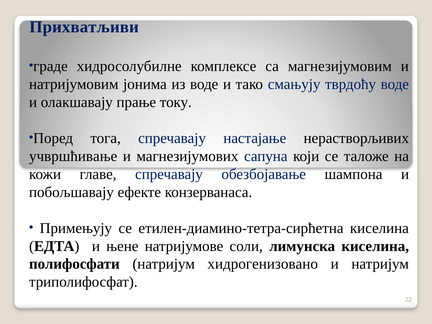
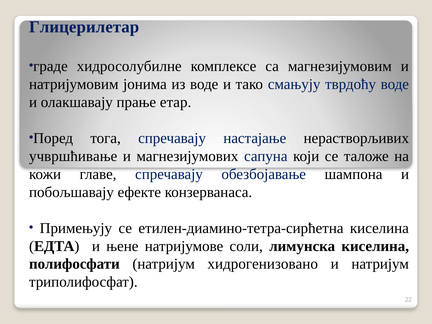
Прихватљиви: Прихватљиви -> Глицерилетар (84, 27)
току: току -> етар (176, 102)
